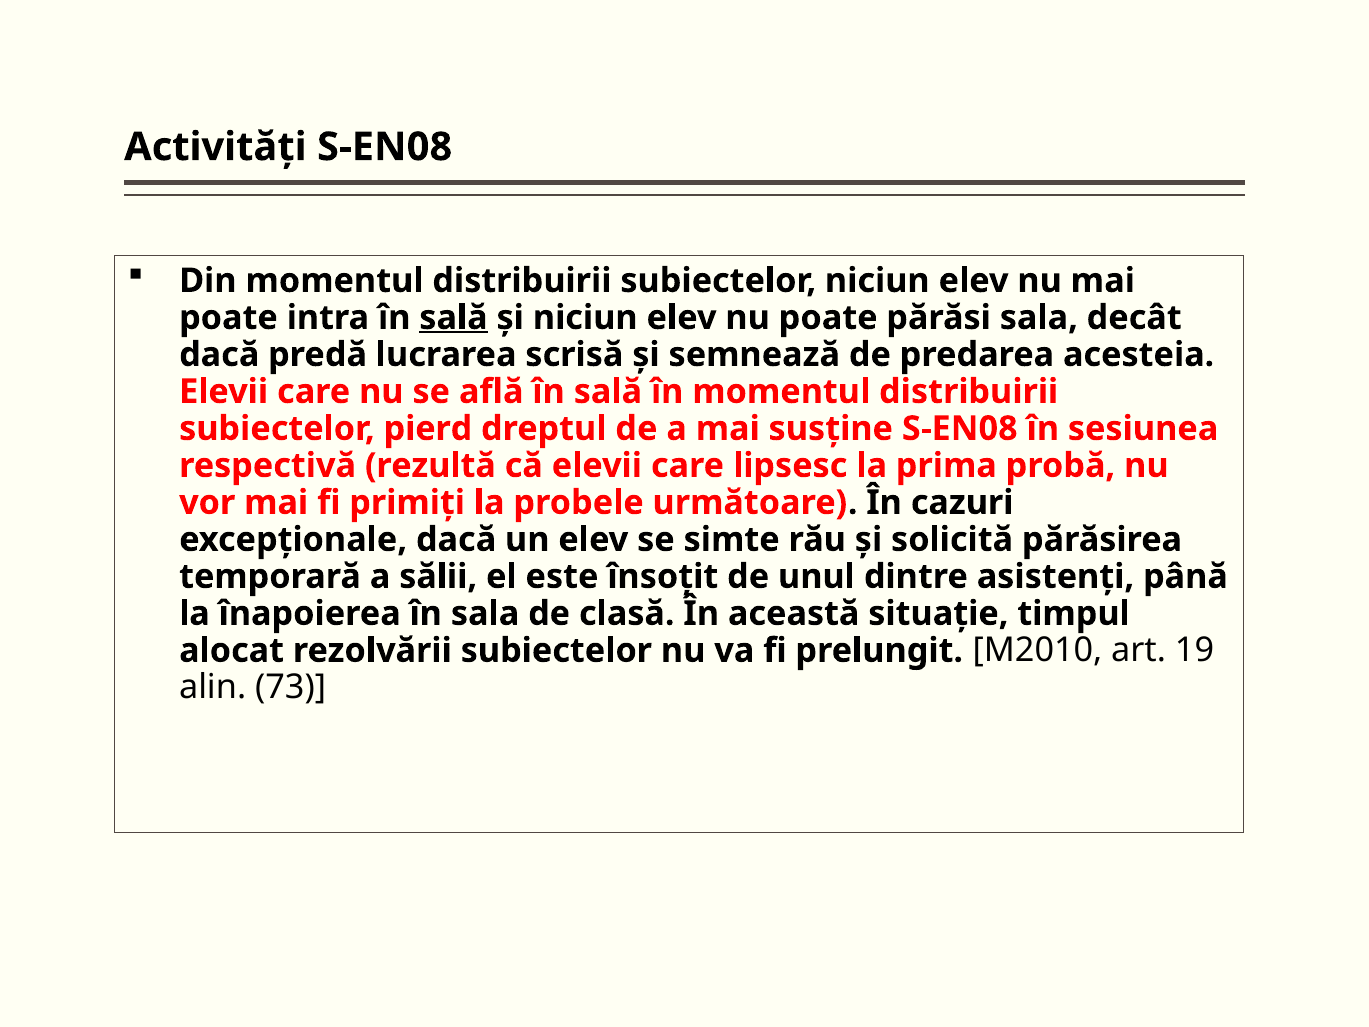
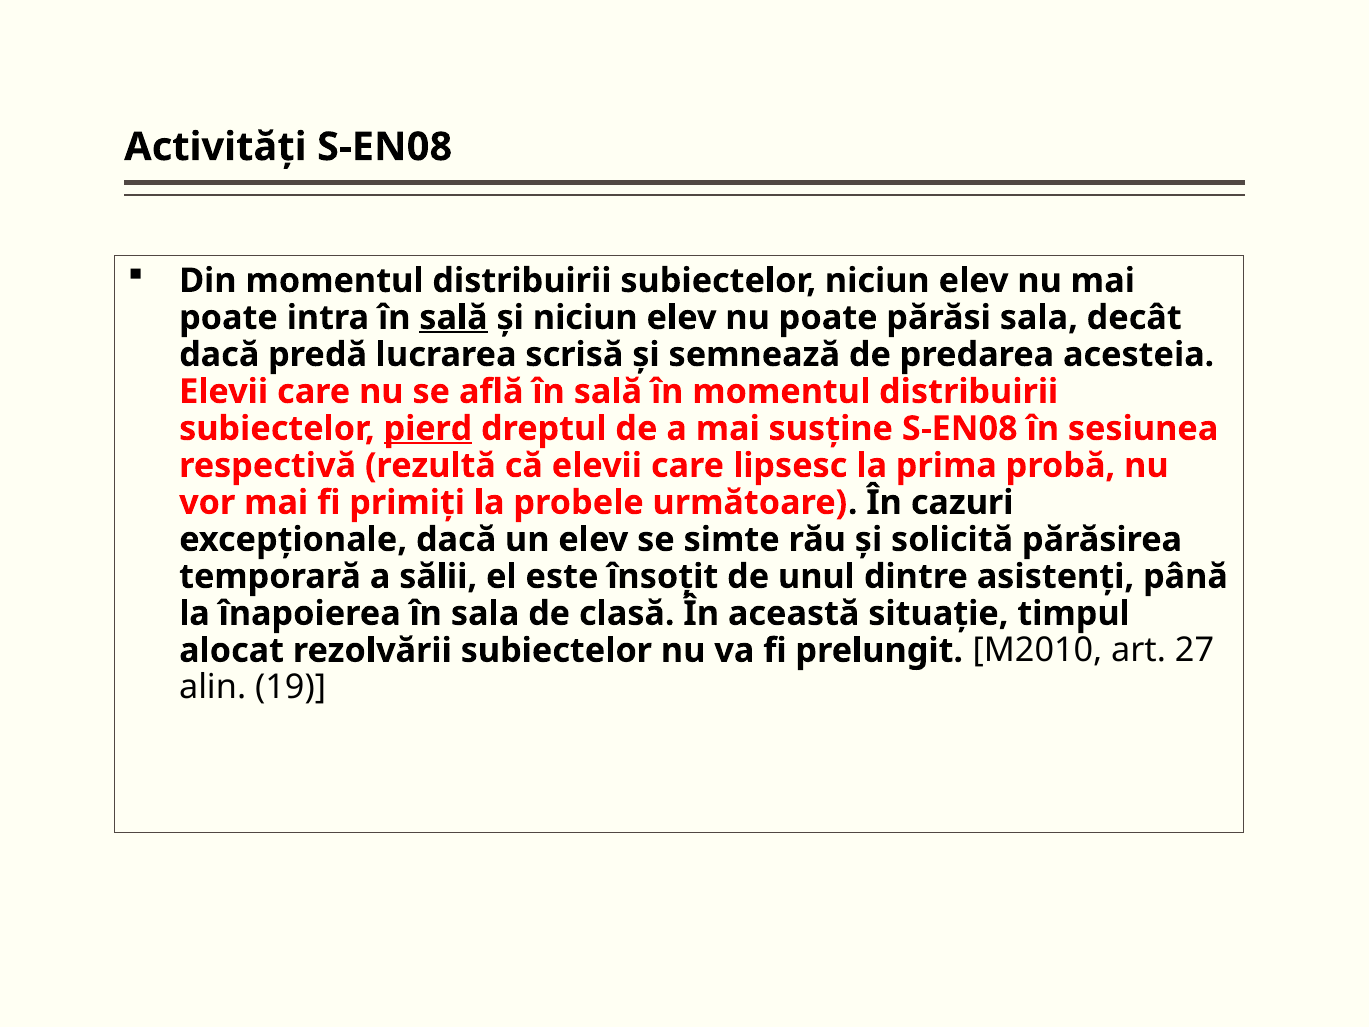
pierd underline: none -> present (428, 429)
19: 19 -> 27 (1195, 650)
73: 73 -> 19 (291, 687)
